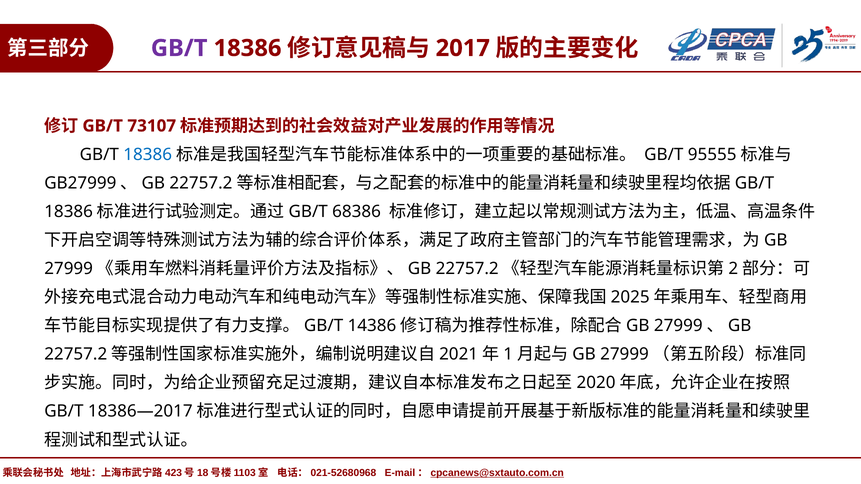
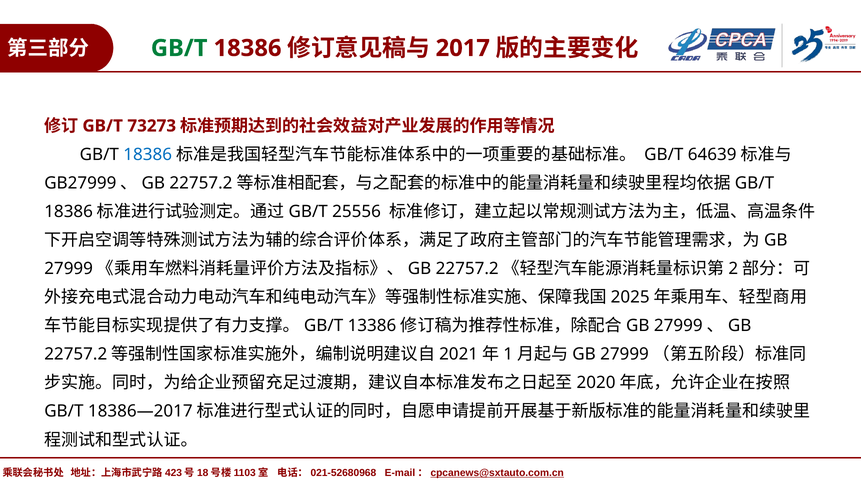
GB/T colour: purple -> green (179, 48)
73107: 73107 -> 73273 (152, 126)
95555: 95555 -> 64639 (712, 155)
68386: 68386 -> 25556 (357, 212)
14386: 14386 -> 13386 (372, 326)
